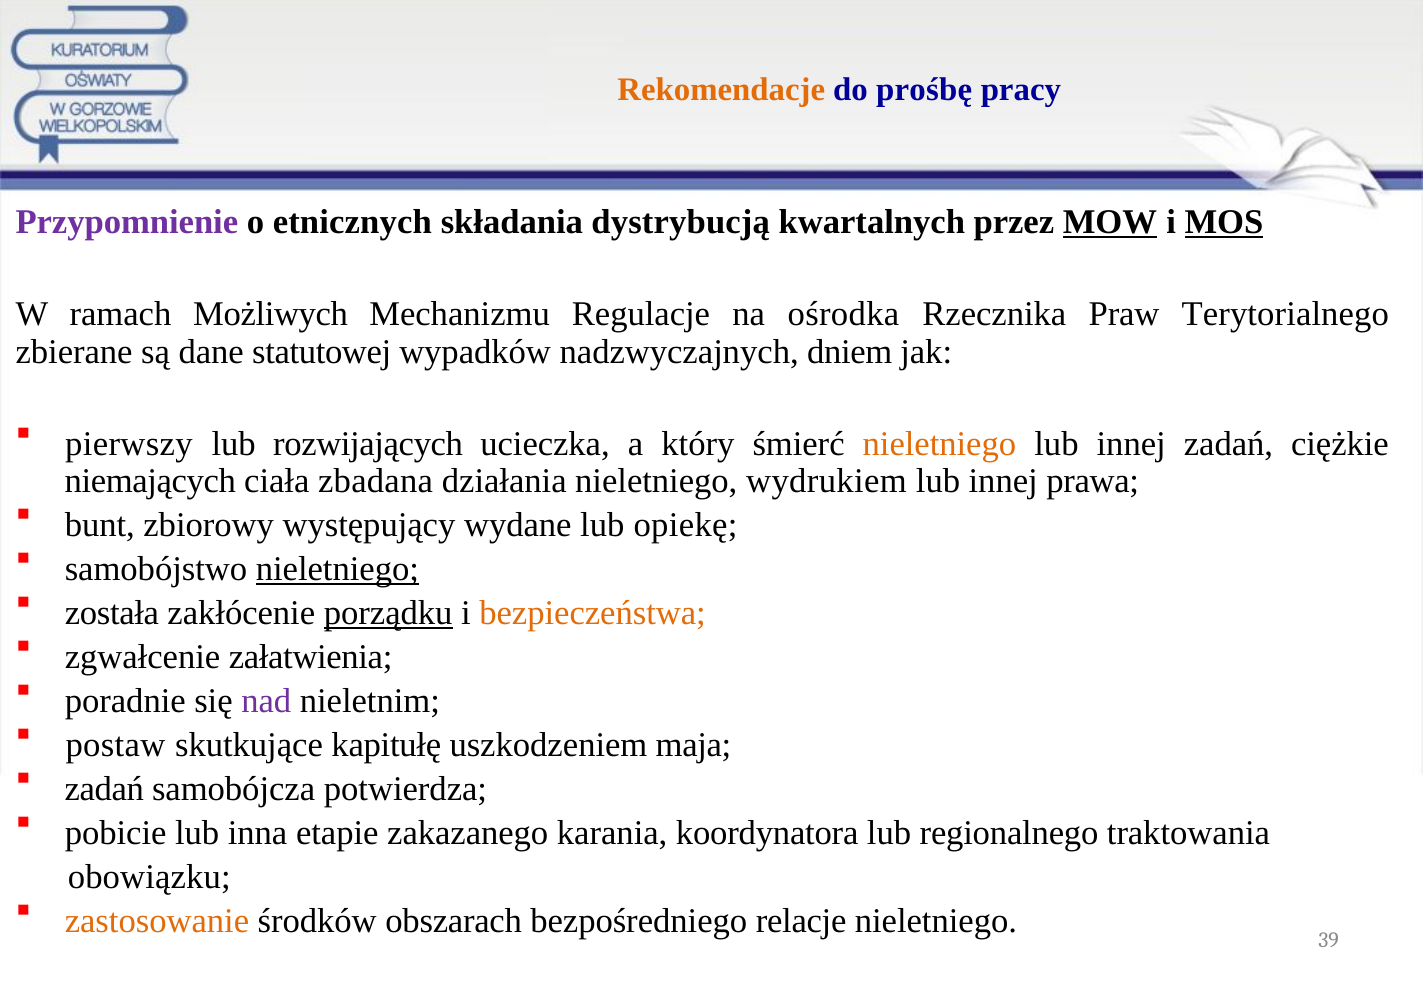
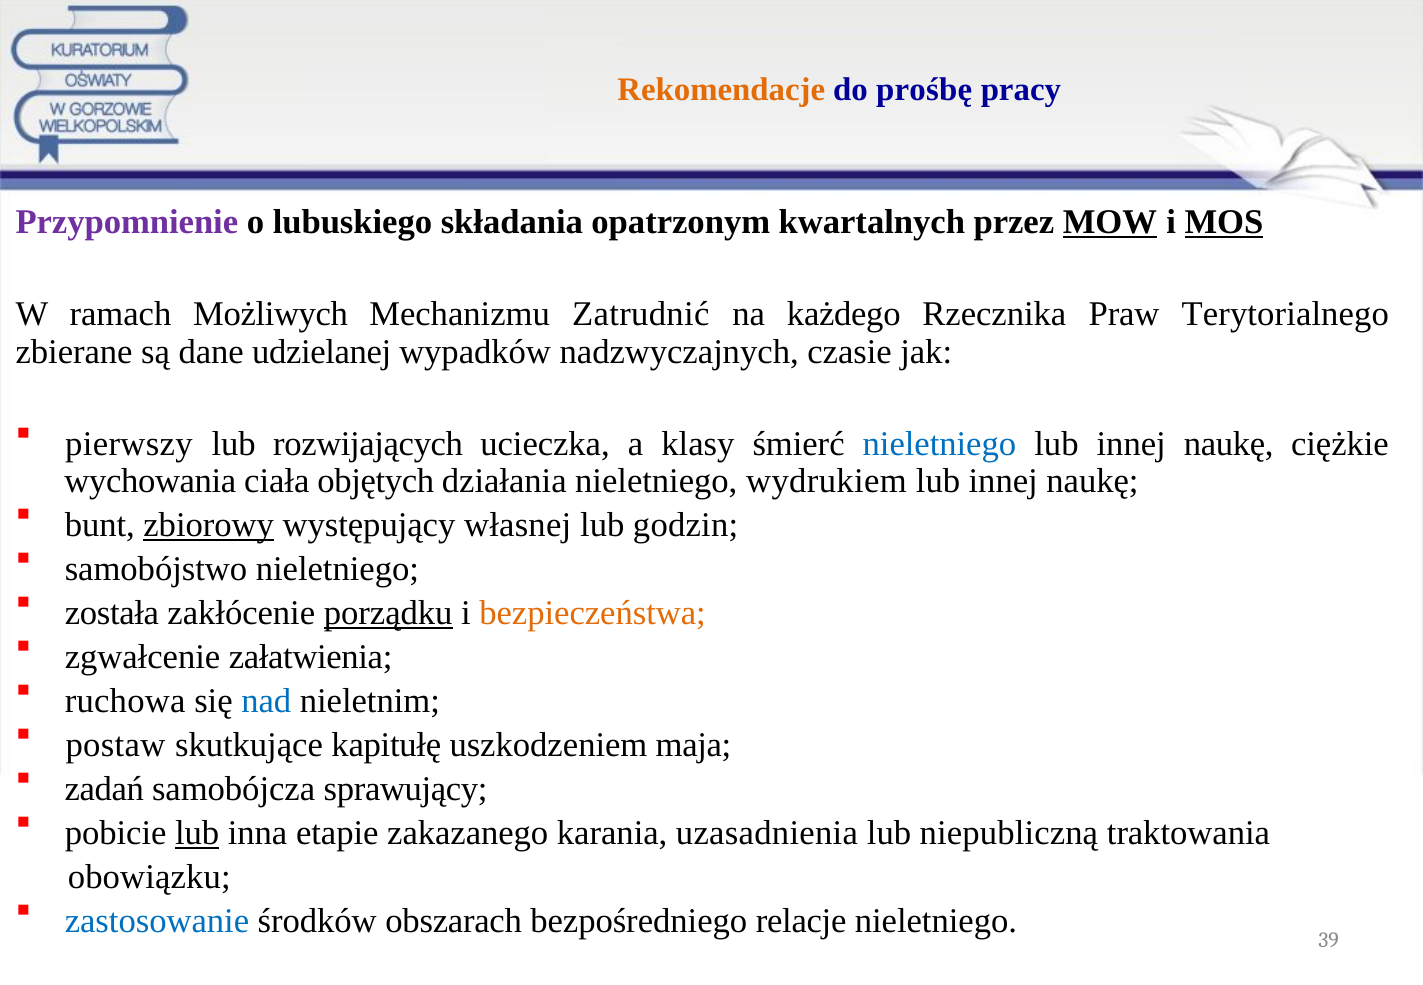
etnicznych: etnicznych -> lubuskiego (352, 222)
dystrybucją: dystrybucją -> opatrzonym (681, 222)
Regulacje: Regulacje -> Zatrudnić (641, 314)
ośrodka: ośrodka -> każdego (844, 314)
statutowej: statutowej -> udzielanej (322, 352)
dniem: dniem -> czasie (850, 352)
który: który -> klasy (698, 444)
nieletniego colour: orange -> blue (939, 444)
zadań: zadań -> naukę (1229, 444)
niemających: niemających -> wychowania (150, 481)
zbadana: zbadana -> objętych (376, 481)
prawa: prawa -> naukę (1093, 481)
zbiorowy underline: none -> present (209, 525)
wydane: wydane -> własnej (518, 525)
opiekę: opiekę -> godzin (686, 525)
nieletniego underline: present -> none (337, 569)
poradnie: poradnie -> ruchowa (125, 701)
nad colour: purple -> blue (266, 701)
potwierdza: potwierdza -> sprawujący (406, 789)
lub underline: none -> present (197, 833)
koordynatora: koordynatora -> uzasadnienia (767, 833)
regionalnego: regionalnego -> niepubliczną (1009, 833)
zastosowanie colour: orange -> blue (157, 921)
